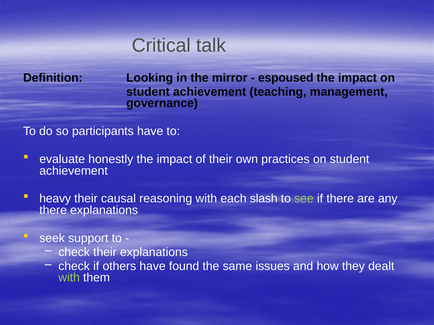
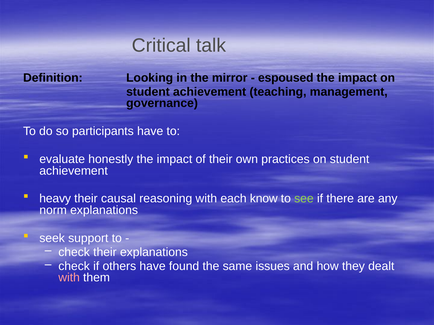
slash: slash -> know (264, 199)
there: there -> norm (53, 211)
with colour: light green -> pink (69, 278)
